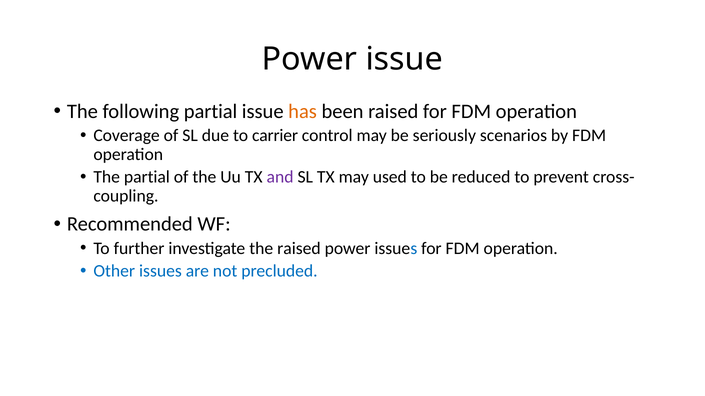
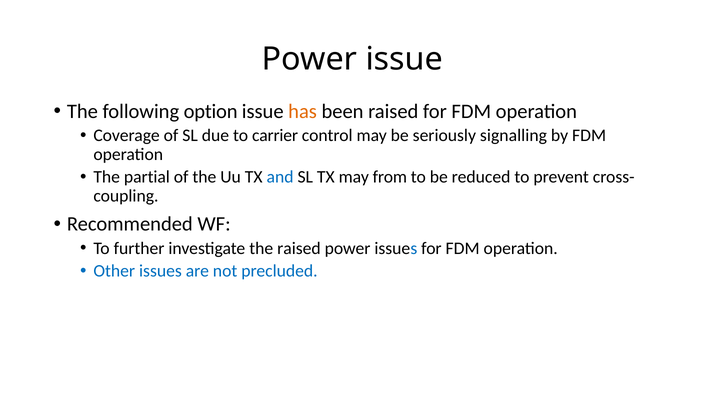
following partial: partial -> option (211, 111)
scenarios: scenarios -> signalling (513, 136)
and colour: purple -> blue (280, 177)
used: used -> from (390, 177)
